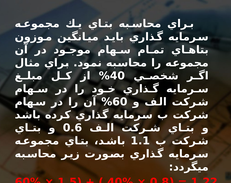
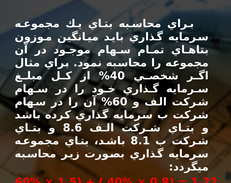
0.6: 0.6 -> 8.6 (72, 128)
1.1: 1.1 -> 8.1 (140, 141)
